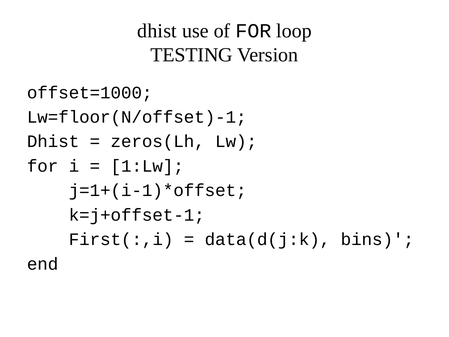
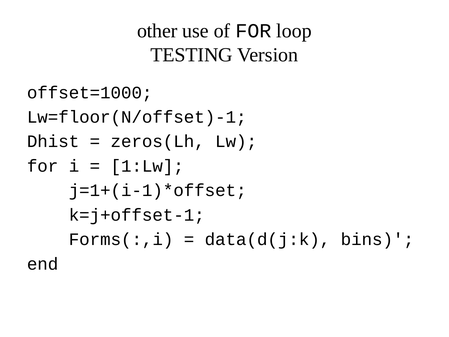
dhist: dhist -> other (157, 31)
First(:,i: First(:,i -> Forms(:,i (121, 239)
